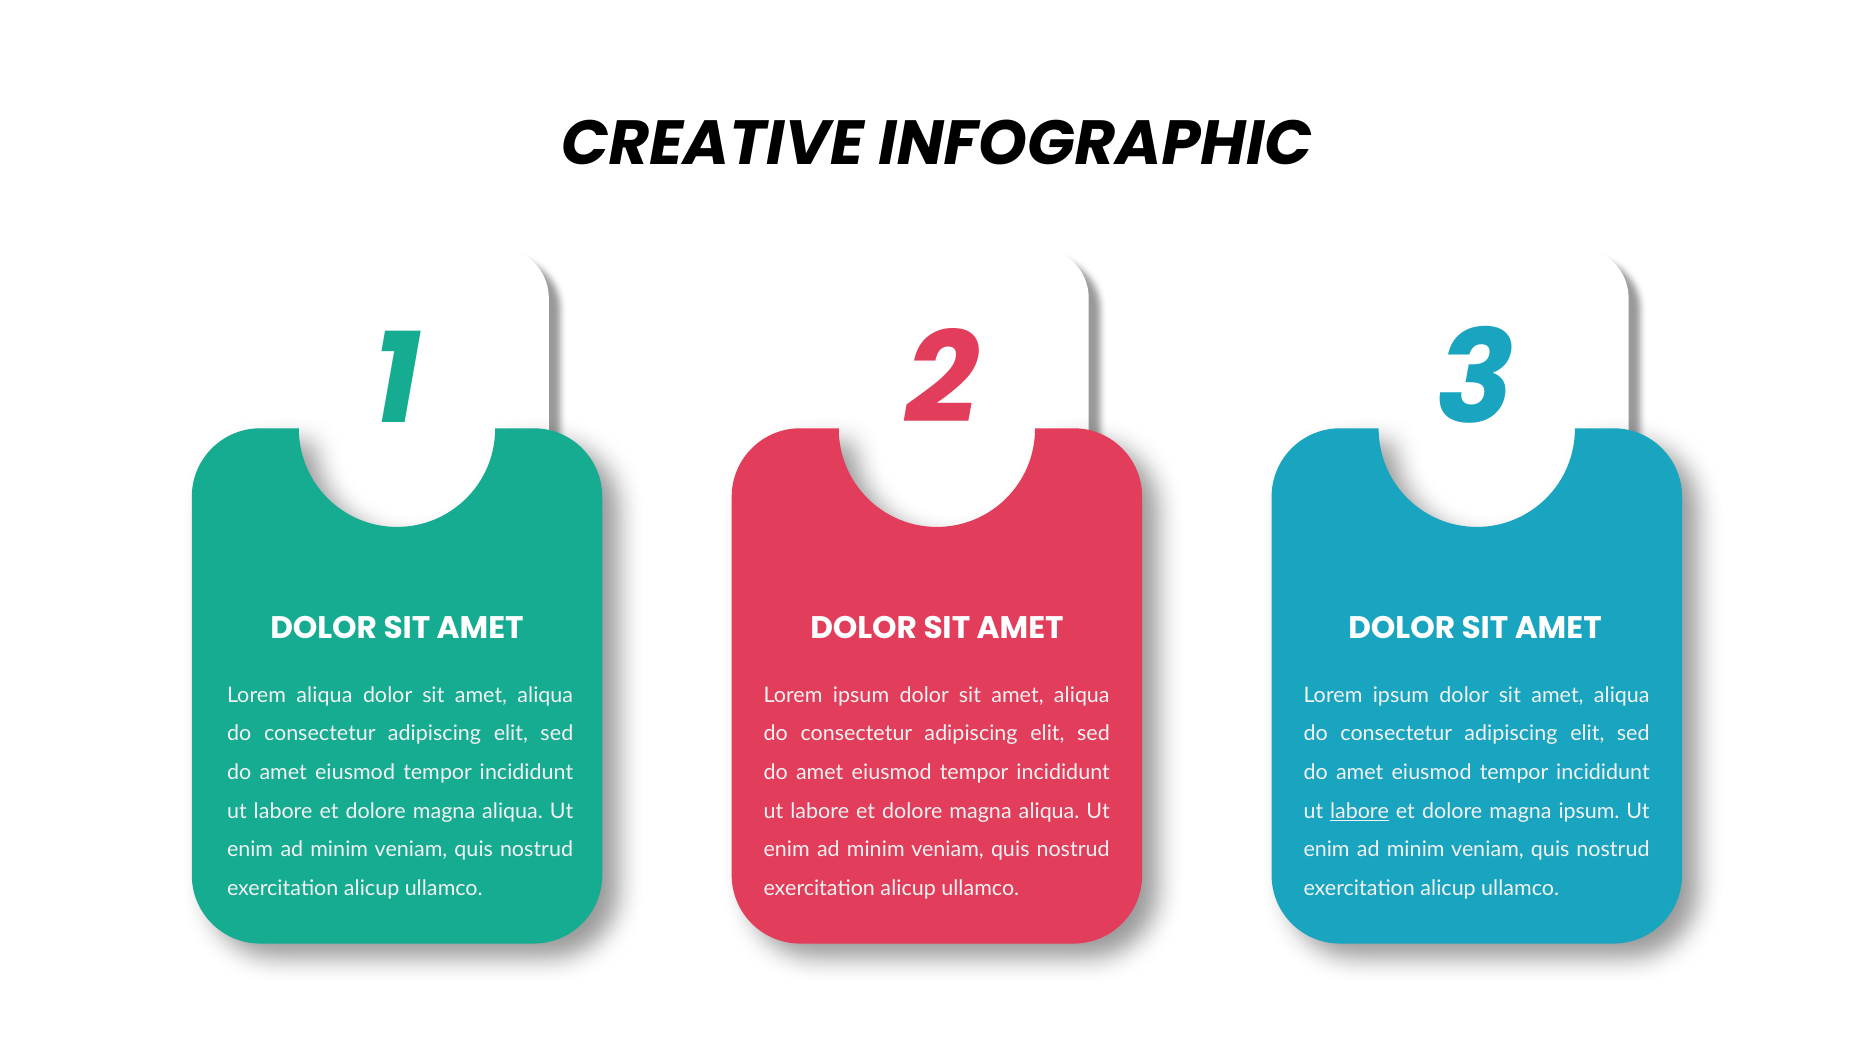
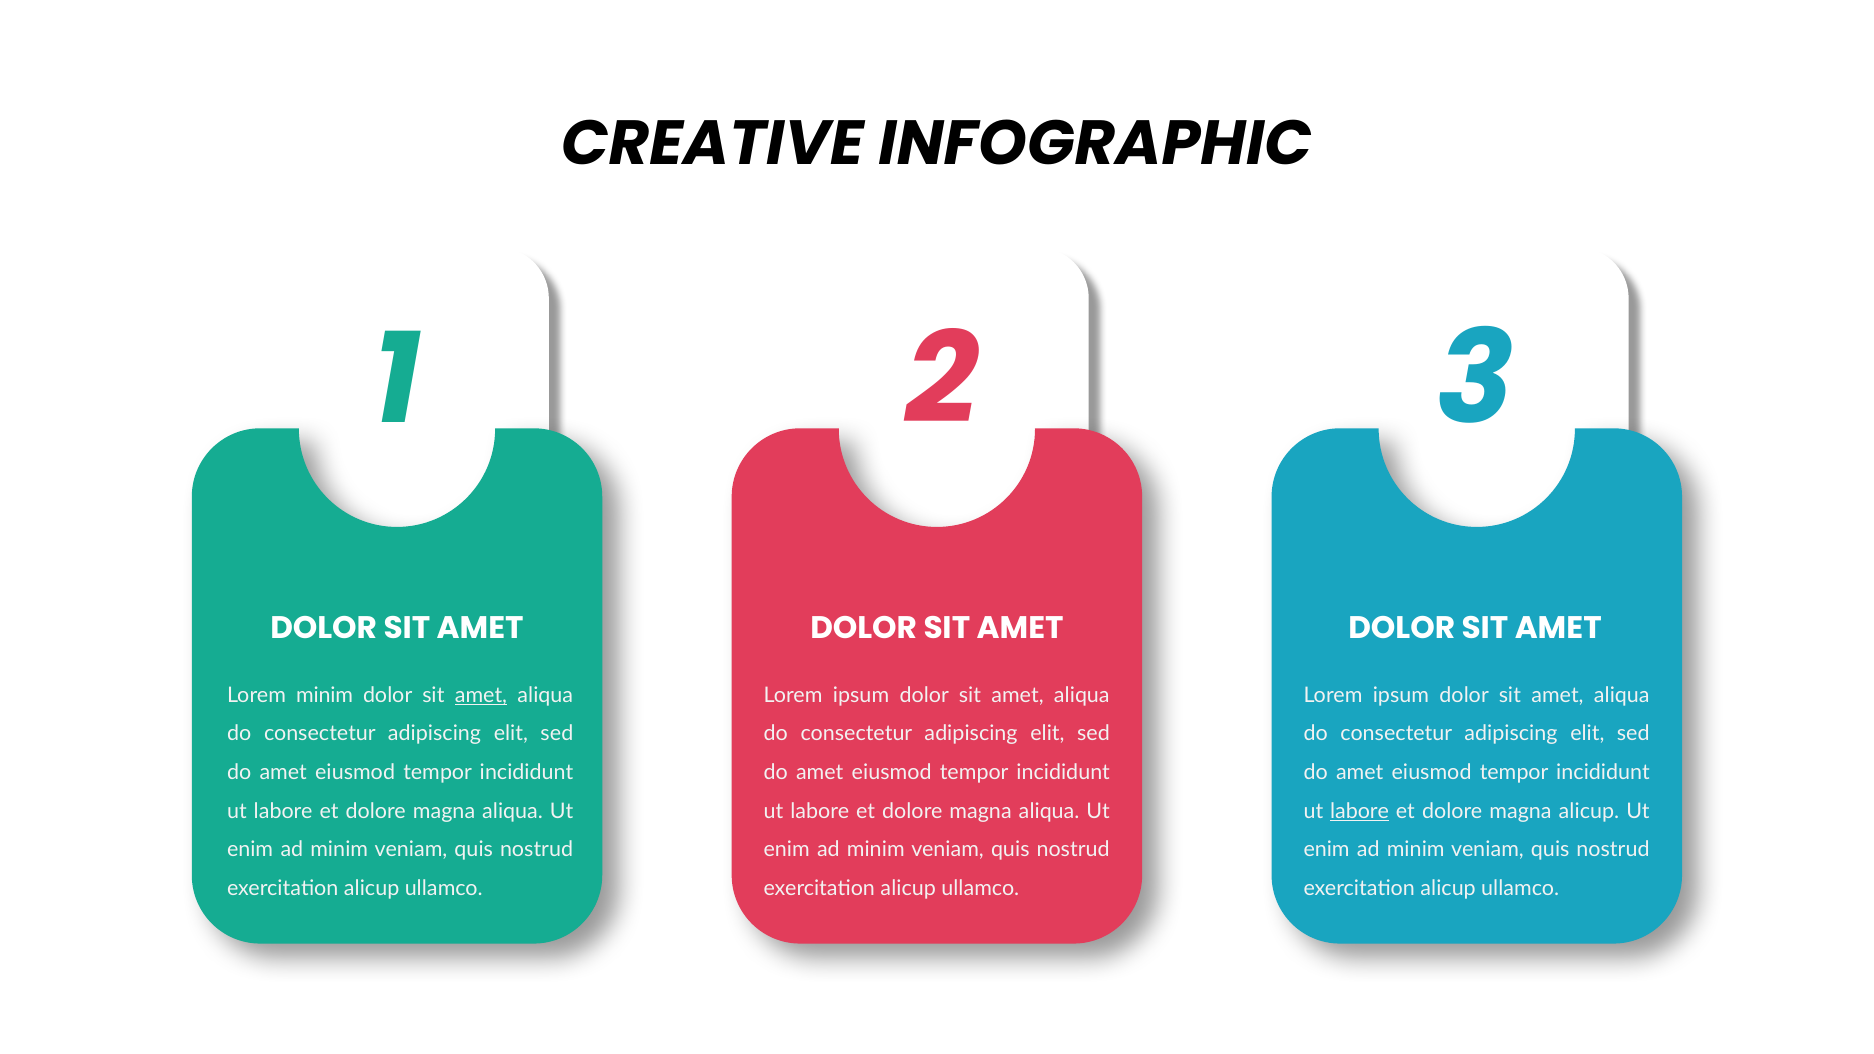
Lorem aliqua: aliqua -> minim (325, 695)
amet underline: none -> present (481, 695)
magna ipsum: ipsum -> alicup (1589, 811)
